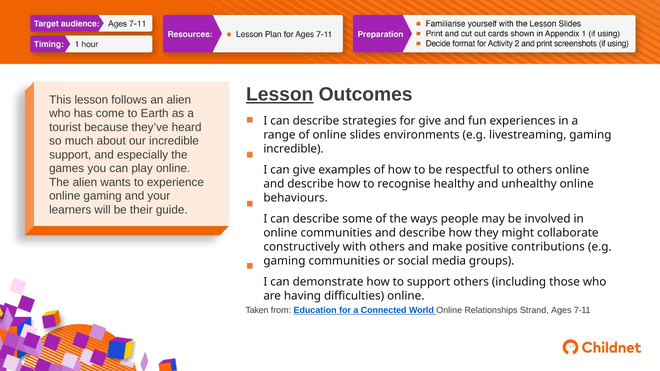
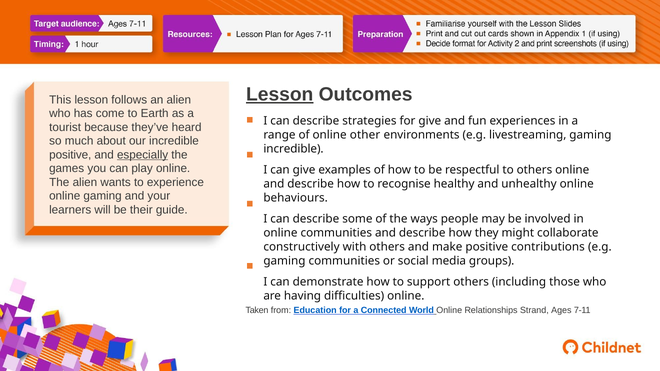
slides: slides -> other (365, 135)
support: support -> positive (70, 155)
especially underline: none -> present (143, 155)
